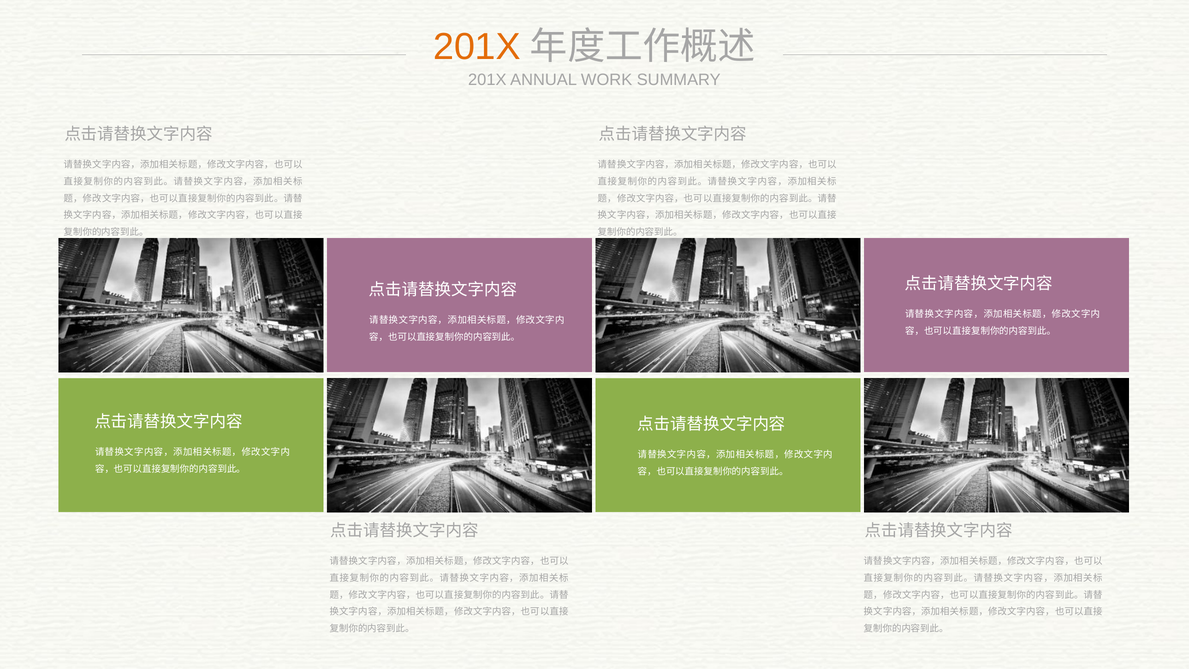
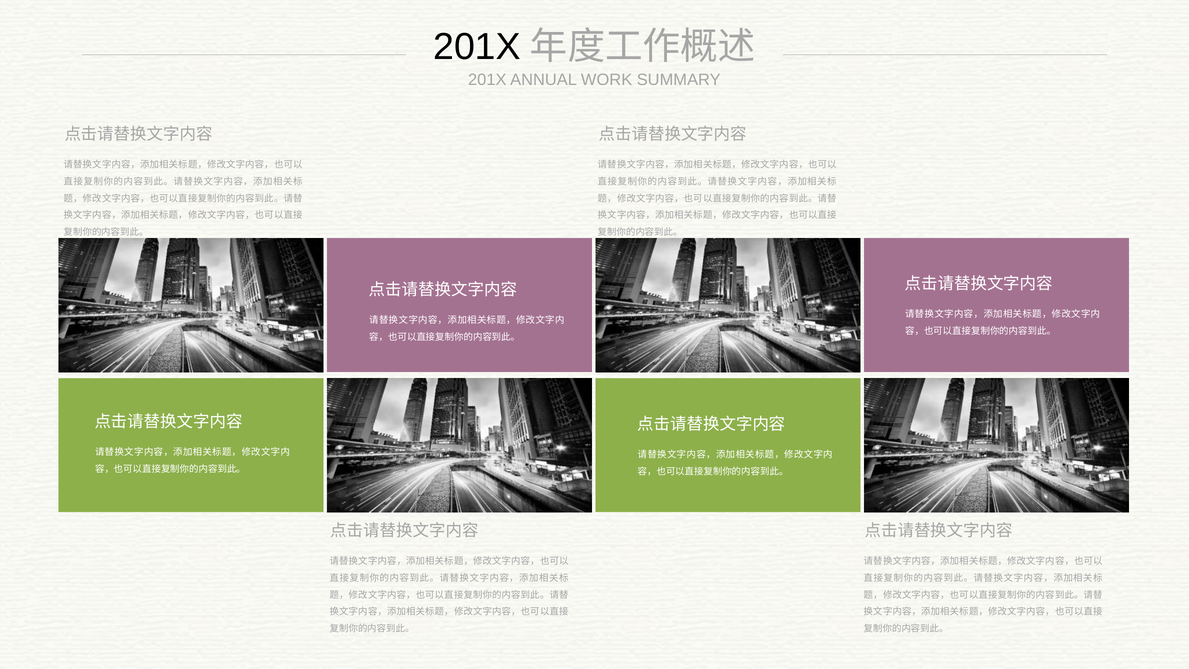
201X colour: orange -> black (477, 47)
